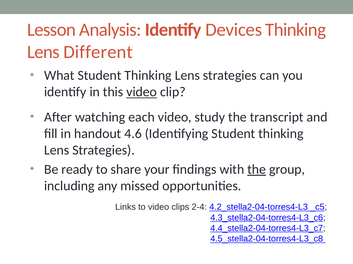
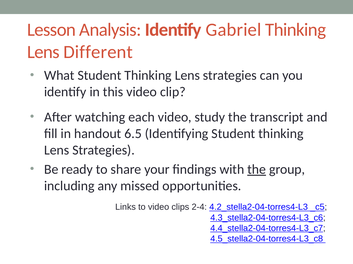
Devices: Devices -> Gabriel (234, 30)
video underline: present -> none (142, 92)
4.6: 4.6 -> 6.5 (133, 134)
